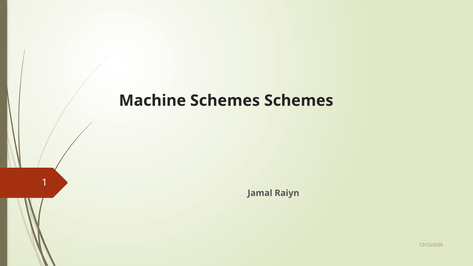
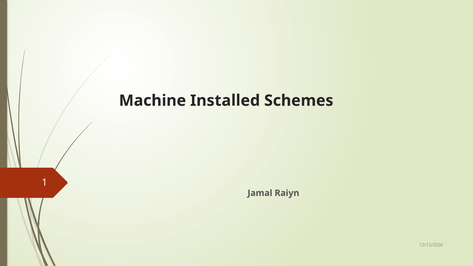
Machine Schemes: Schemes -> Installed (225, 101)
